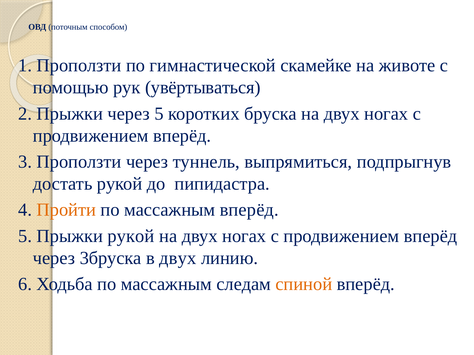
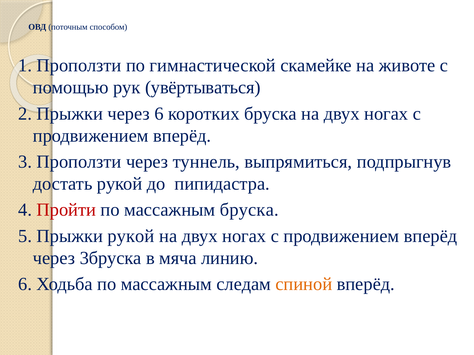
через 5: 5 -> 6 (159, 114)
Пройти colour: orange -> red (66, 210)
массажным вперёд: вперёд -> бруска (249, 210)
в двух: двух -> мяча (178, 258)
